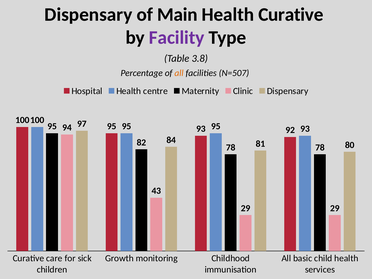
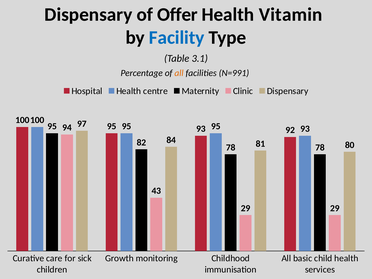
Main: Main -> Offer (177, 15)
Health Curative: Curative -> Vitamin (291, 15)
Facility colour: purple -> blue (177, 38)
3.8: 3.8 -> 3.1 (200, 58)
N=507: N=507 -> N=991 (234, 73)
